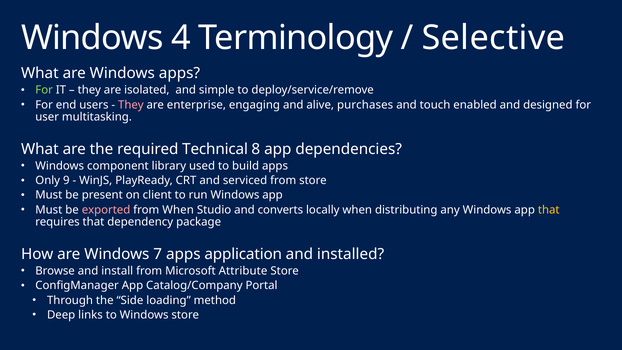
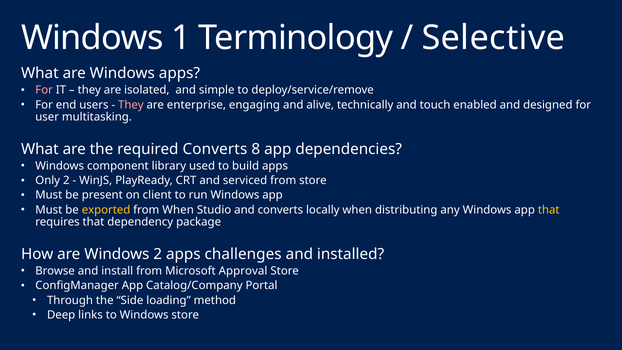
4: 4 -> 1 (181, 38)
For colour: light green -> pink (44, 90)
purchases: purchases -> technically (365, 105)
required Technical: Technical -> Converts (215, 149)
Only 9: 9 -> 2 (66, 180)
exported colour: pink -> yellow (106, 210)
Windows 7: 7 -> 2 (158, 254)
application: application -> challenges (243, 254)
Attribute: Attribute -> Approval (243, 271)
